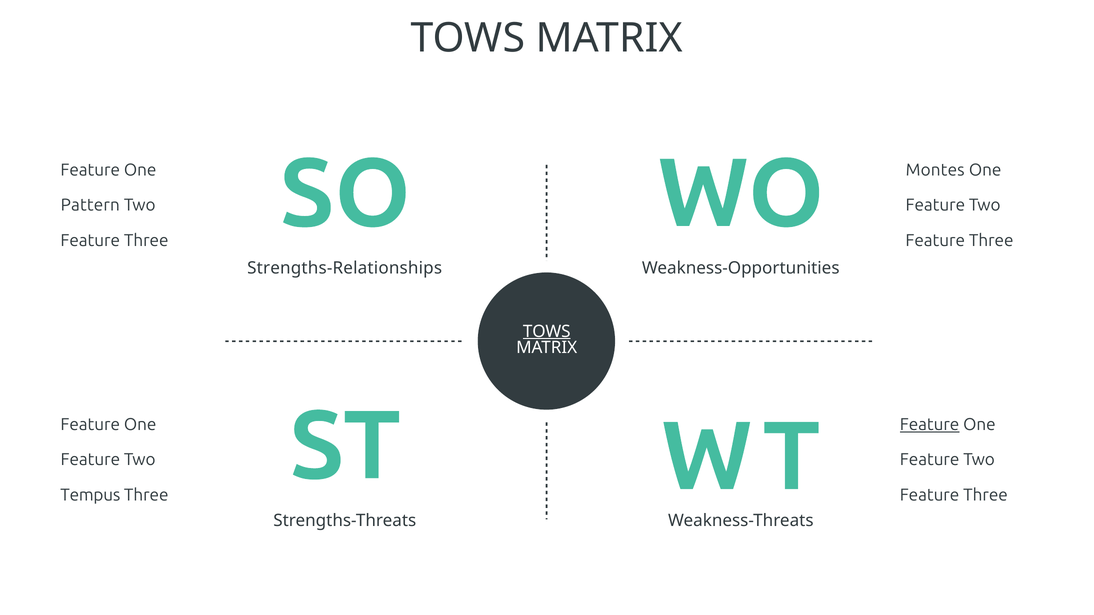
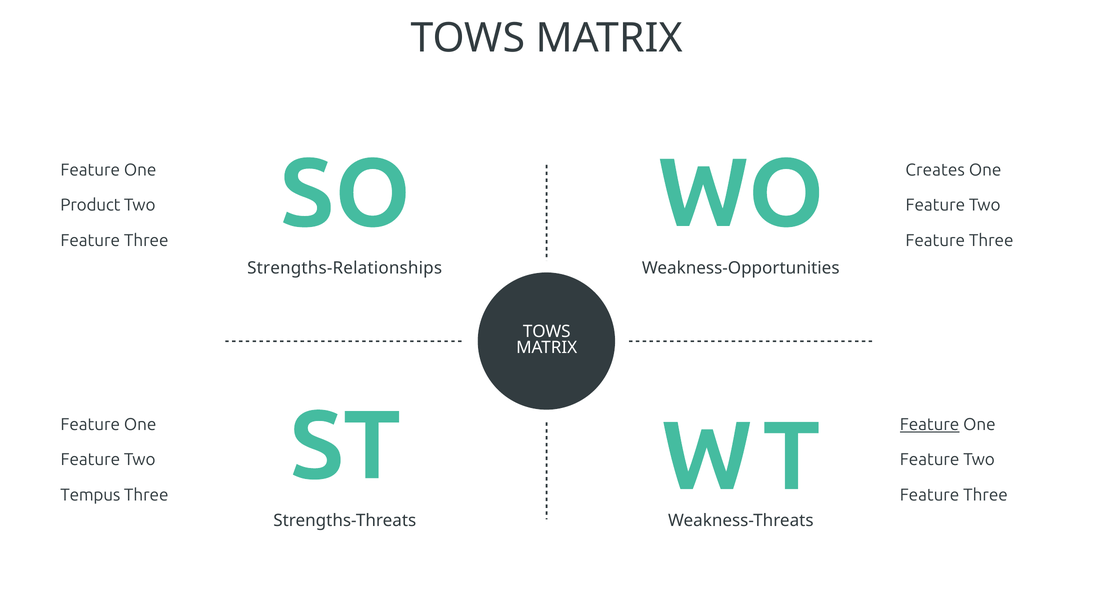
Montes: Montes -> Creates (935, 170)
Pattern: Pattern -> Product (90, 205)
TOWS underline: present -> none (547, 332)
